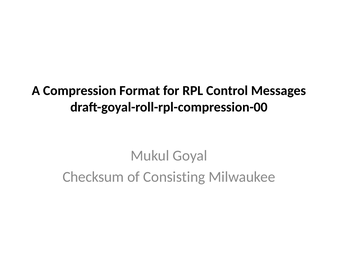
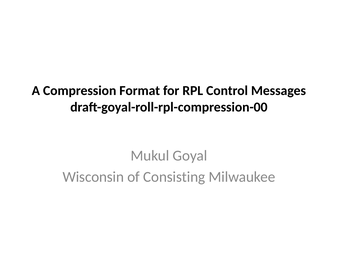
Checksum: Checksum -> Wisconsin (93, 176)
